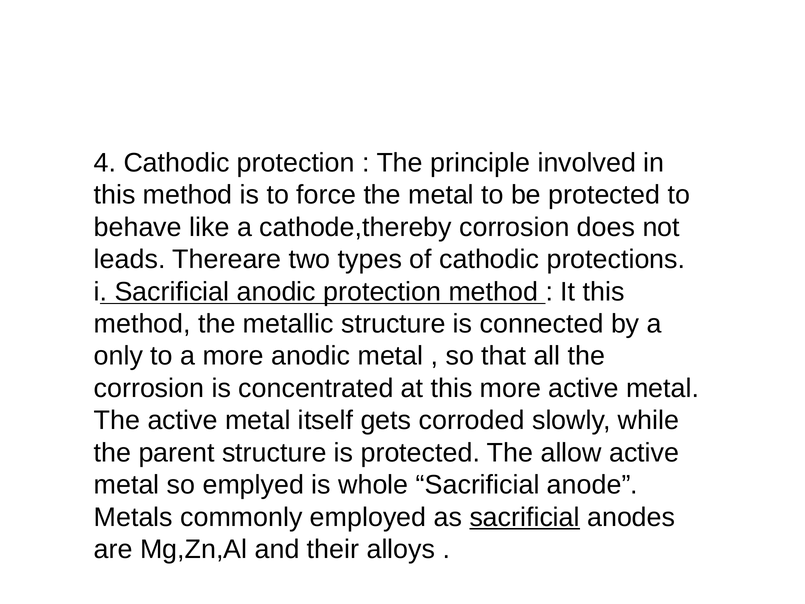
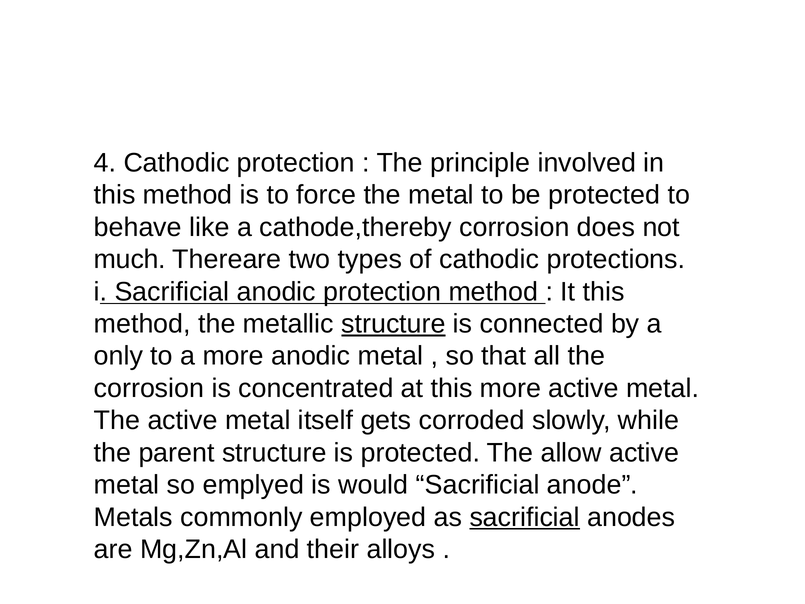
leads: leads -> much (130, 259)
structure underline: none -> present (393, 324)
whole: whole -> would (373, 485)
